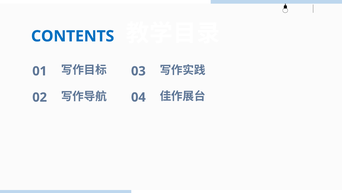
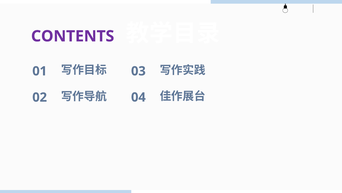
CONTENTS colour: blue -> purple (73, 36)
